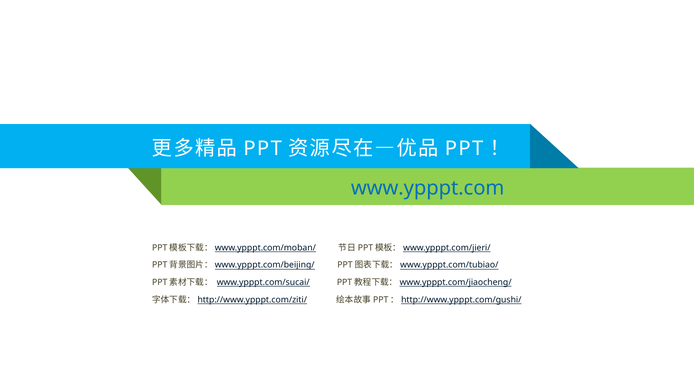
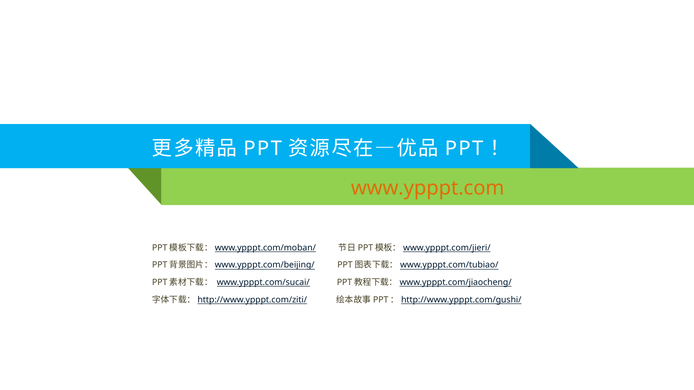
www.ypppt.com colour: blue -> orange (428, 188)
